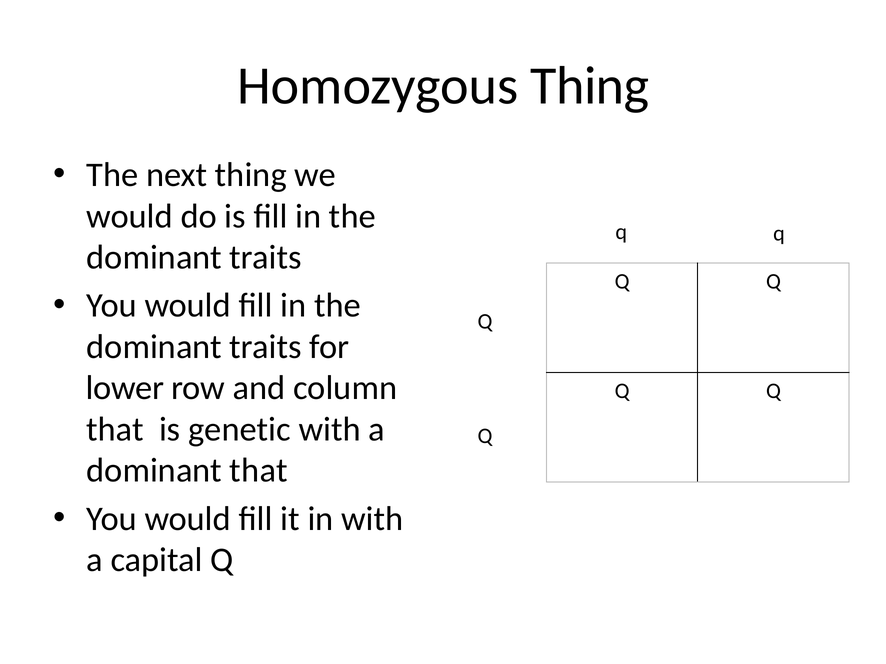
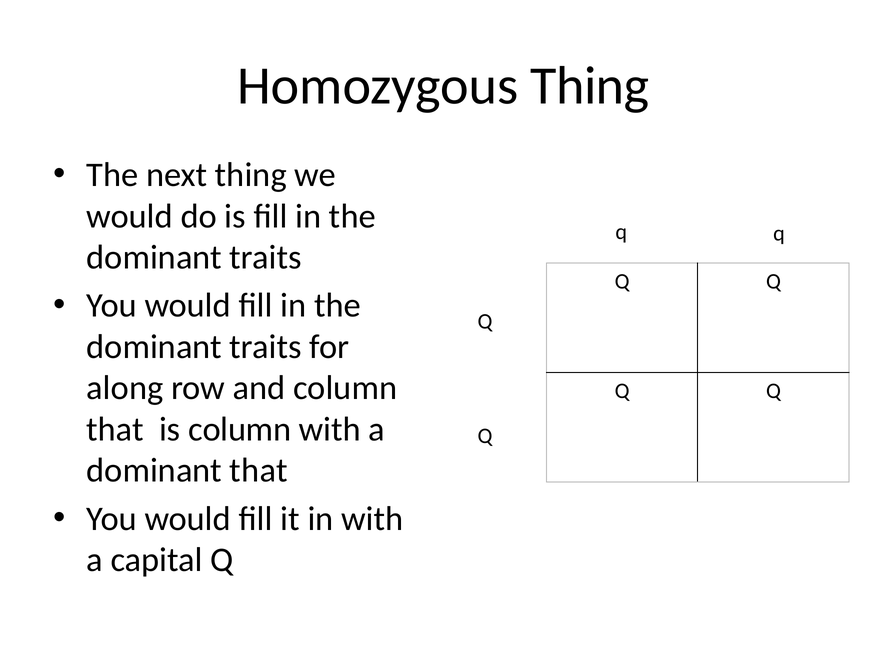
lower: lower -> along (125, 388)
is genetic: genetic -> column (240, 430)
